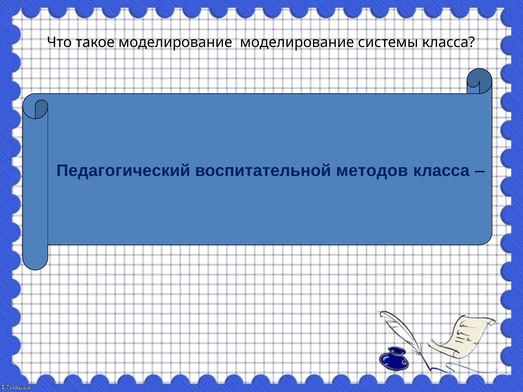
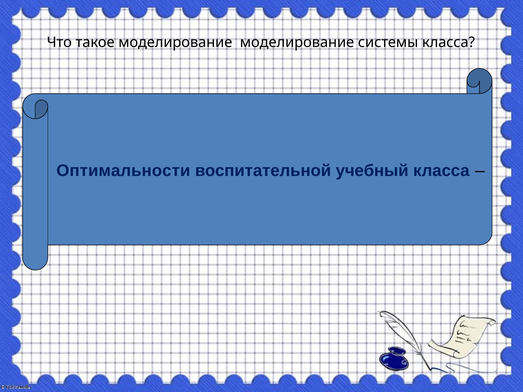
Педагогический: Педагогический -> Оптимальности (123, 171)
методов: методов -> учебный (372, 171)
